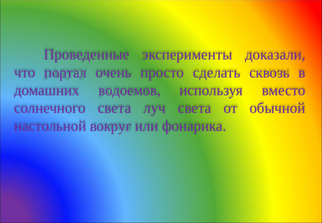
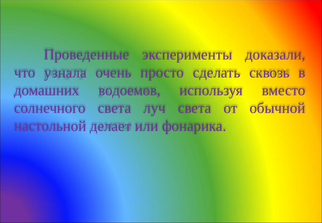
портал: портал -> узнала (65, 73)
вокруг: вокруг -> делает (111, 126)
